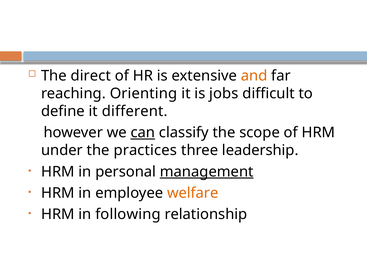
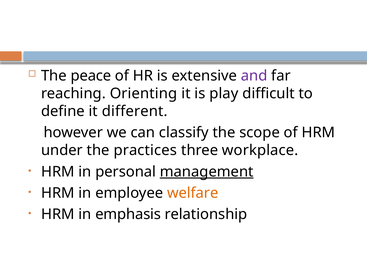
direct: direct -> peace (91, 76)
and colour: orange -> purple (254, 76)
jobs: jobs -> play (224, 94)
can underline: present -> none (143, 133)
leadership: leadership -> workplace (260, 150)
following: following -> emphasis (128, 214)
